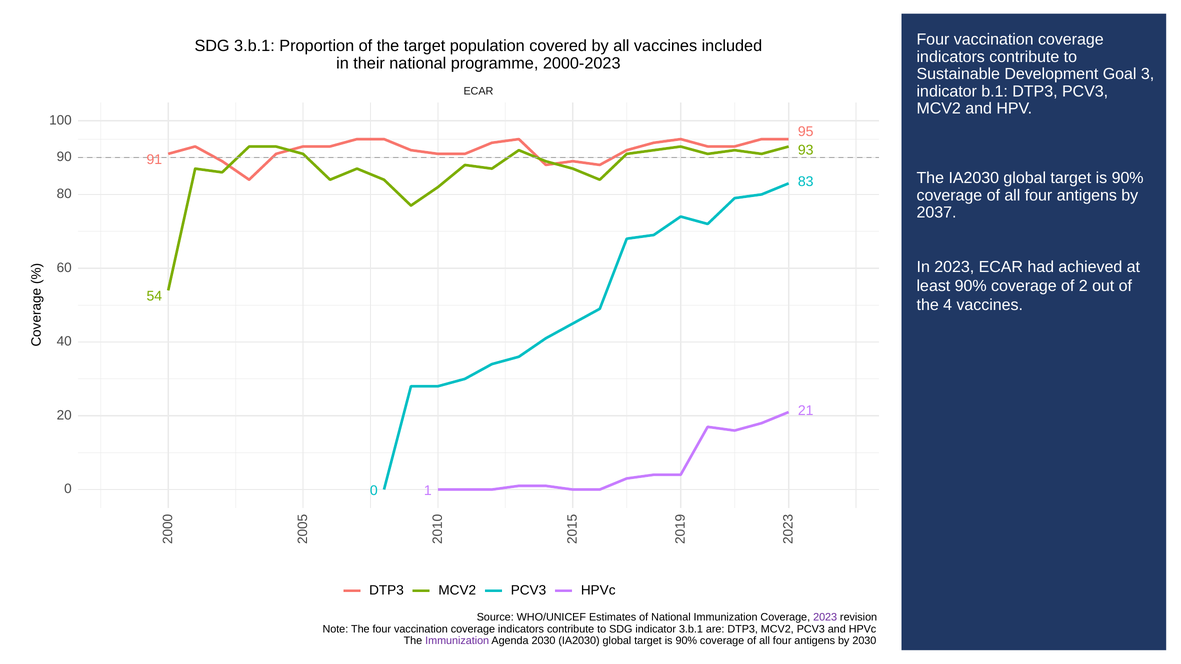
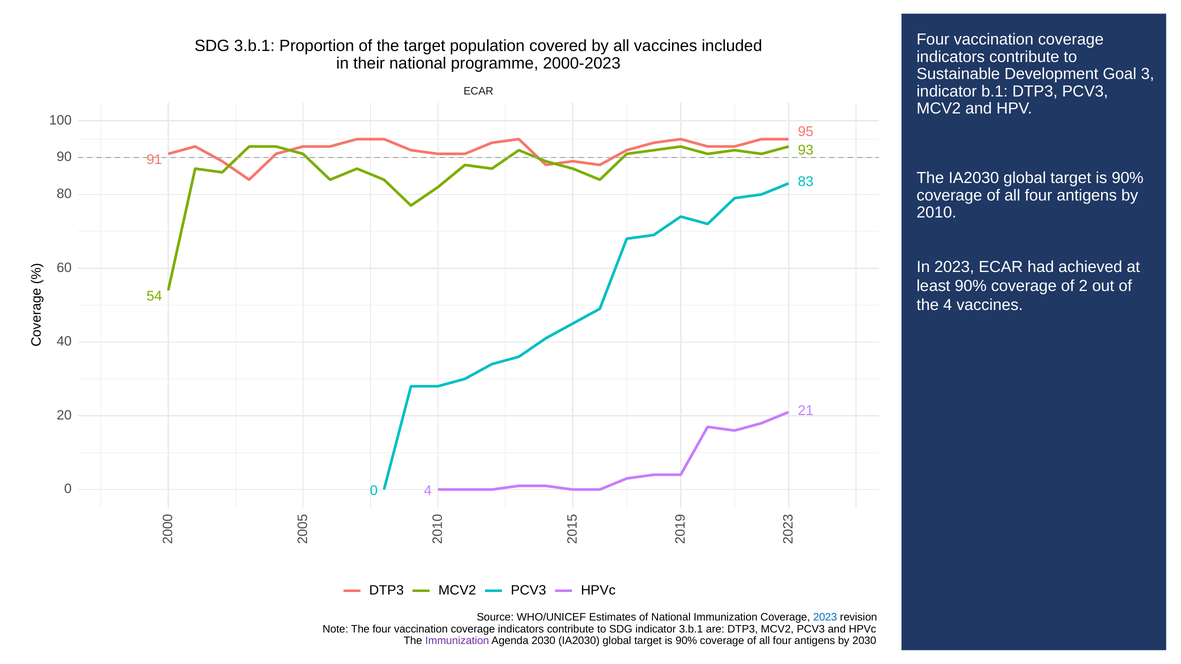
2037: 2037 -> 2010 (937, 213)
1: 1 -> 4 (428, 491)
2023 colour: purple -> blue (825, 618)
